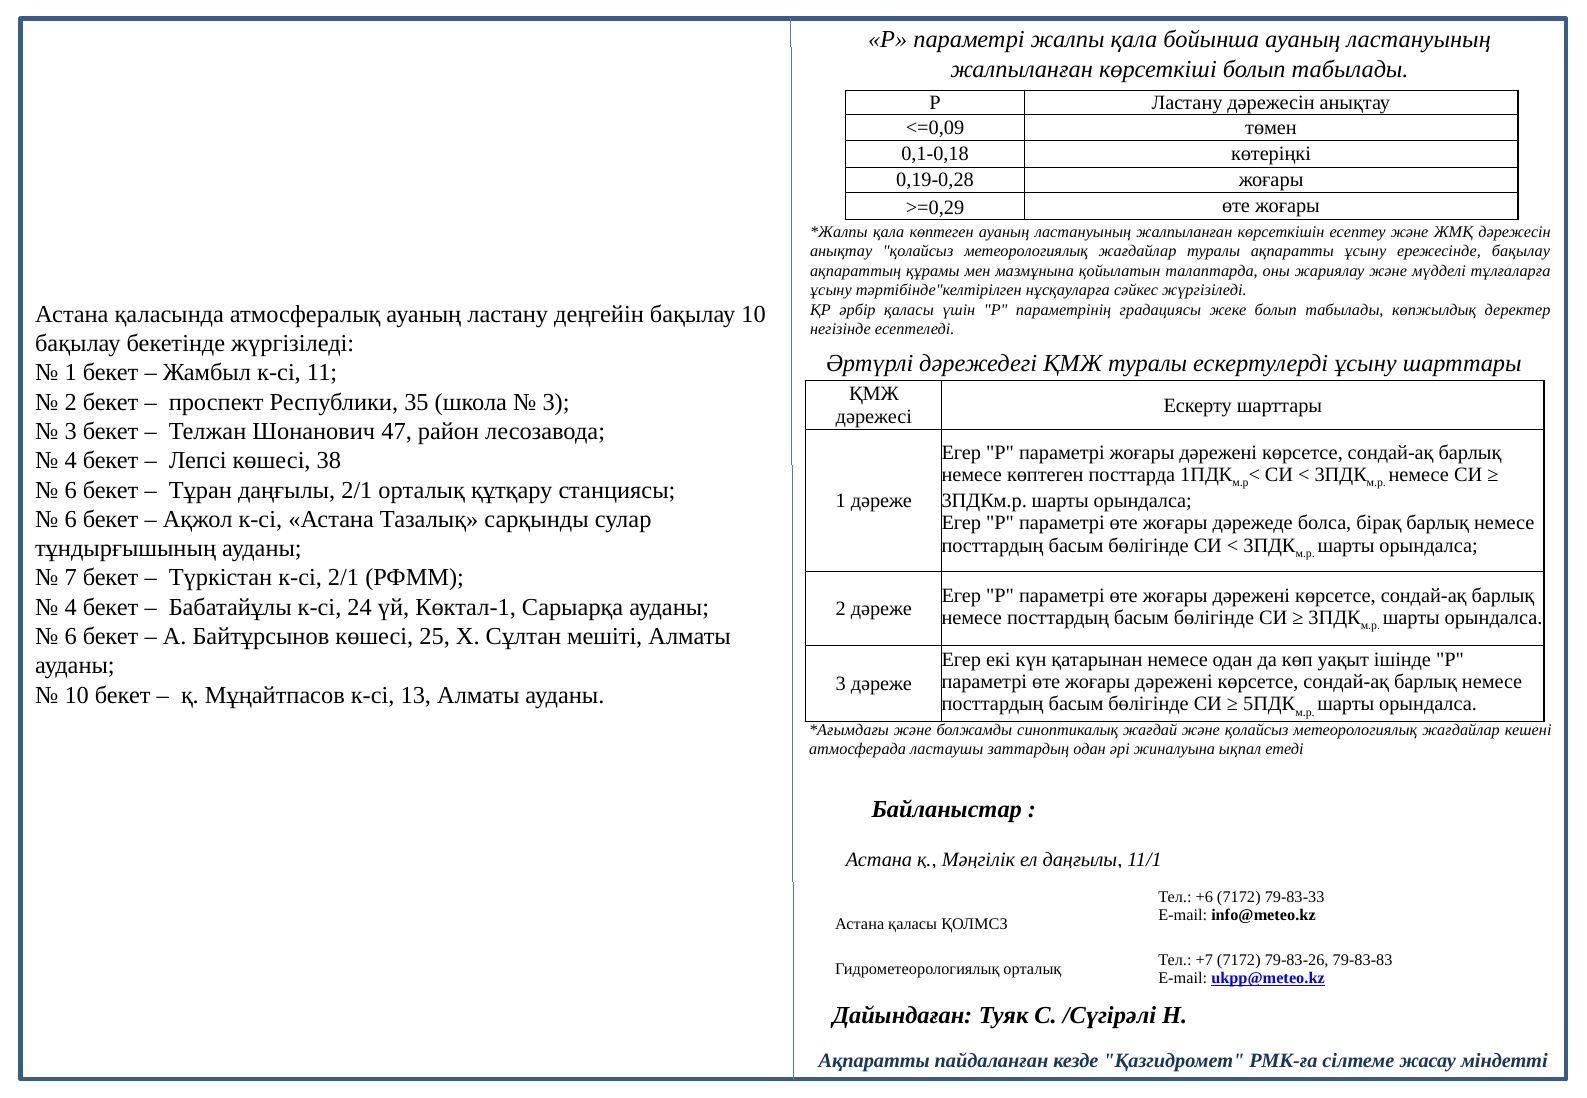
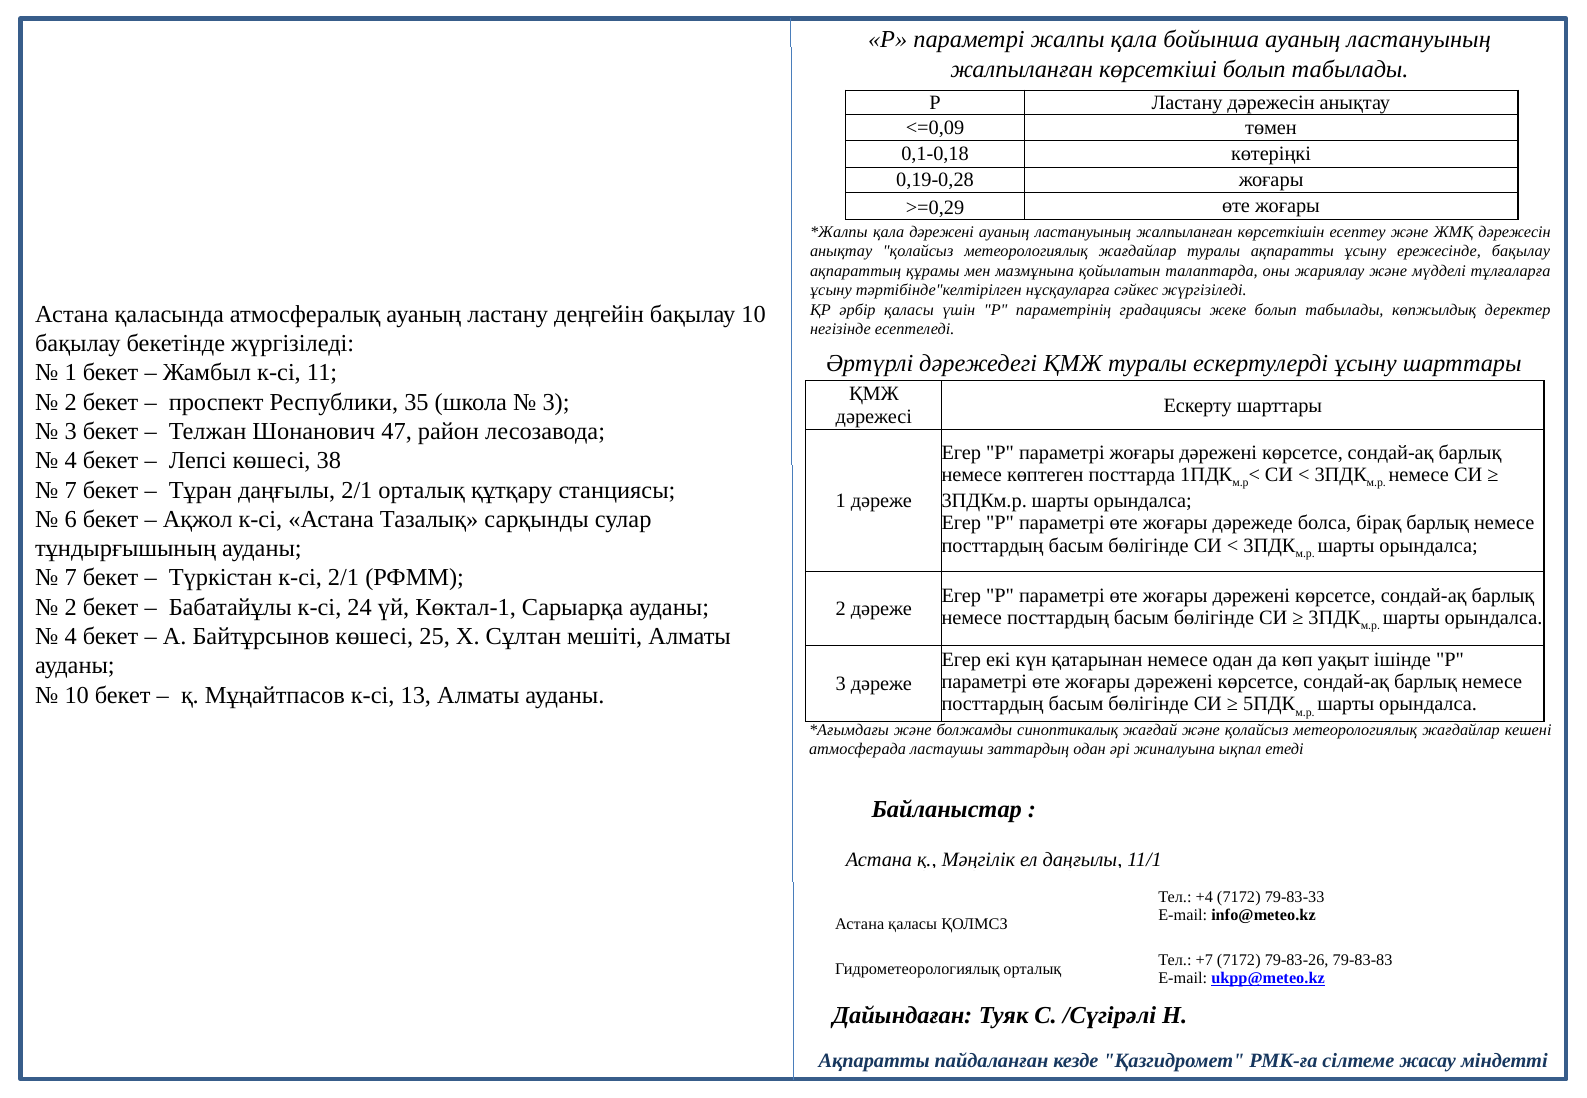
қала көптеген: көптеген -> дәрежені (942, 232)
6: 6 -> 7 (71, 490)
4: 4 -> 2 (71, 608)
6: 6 -> 4 (71, 637)
+6: +6 -> +4 (1204, 898)
